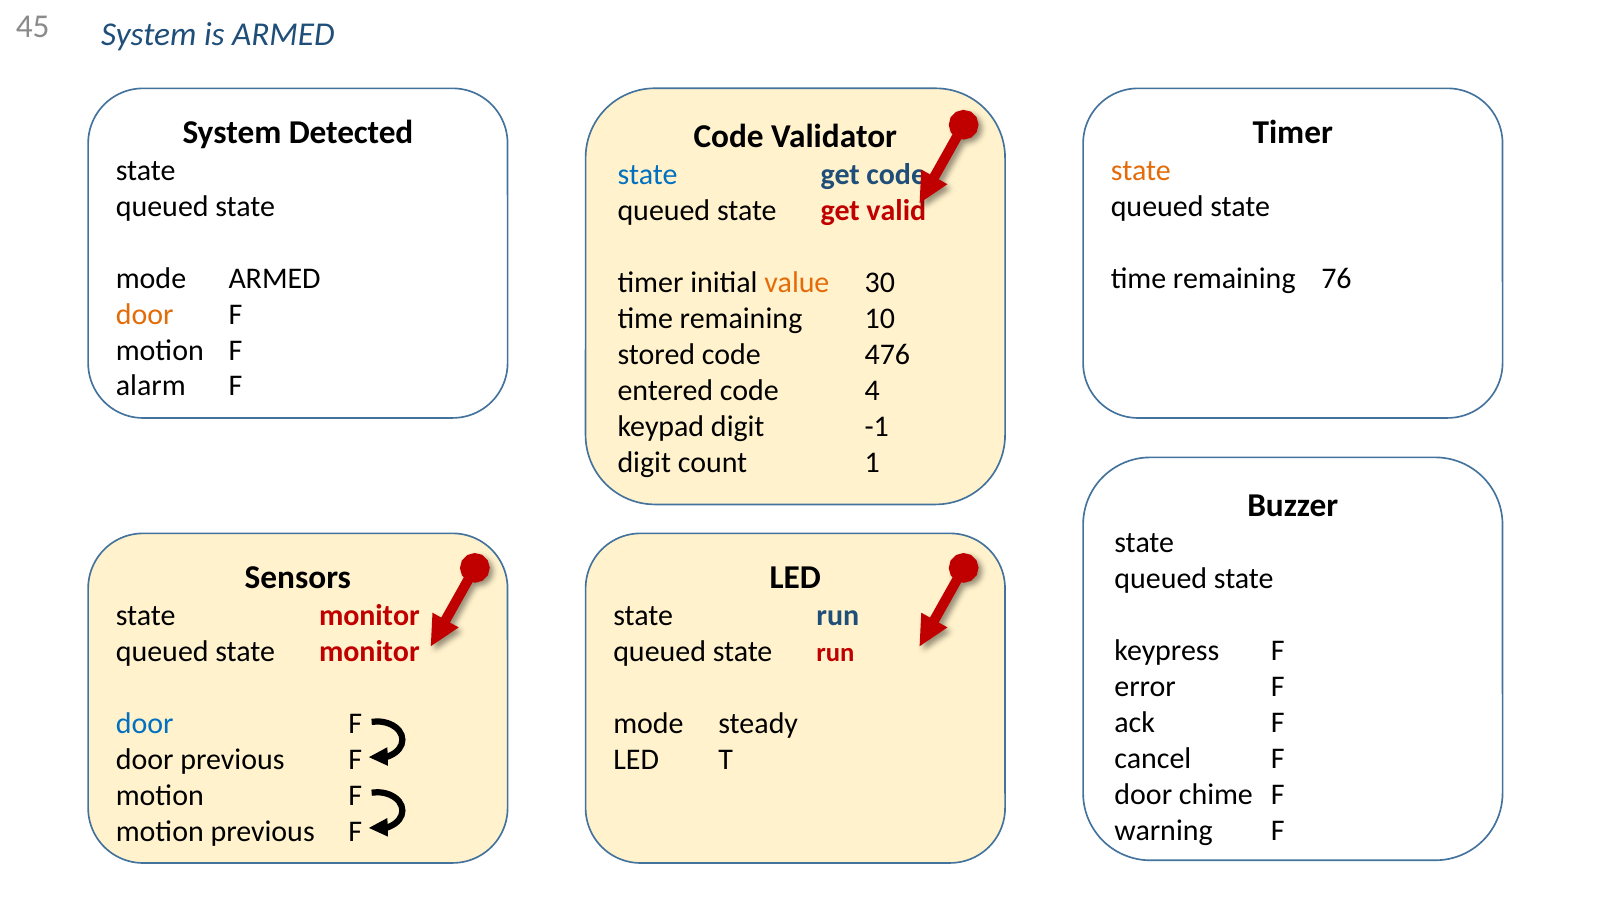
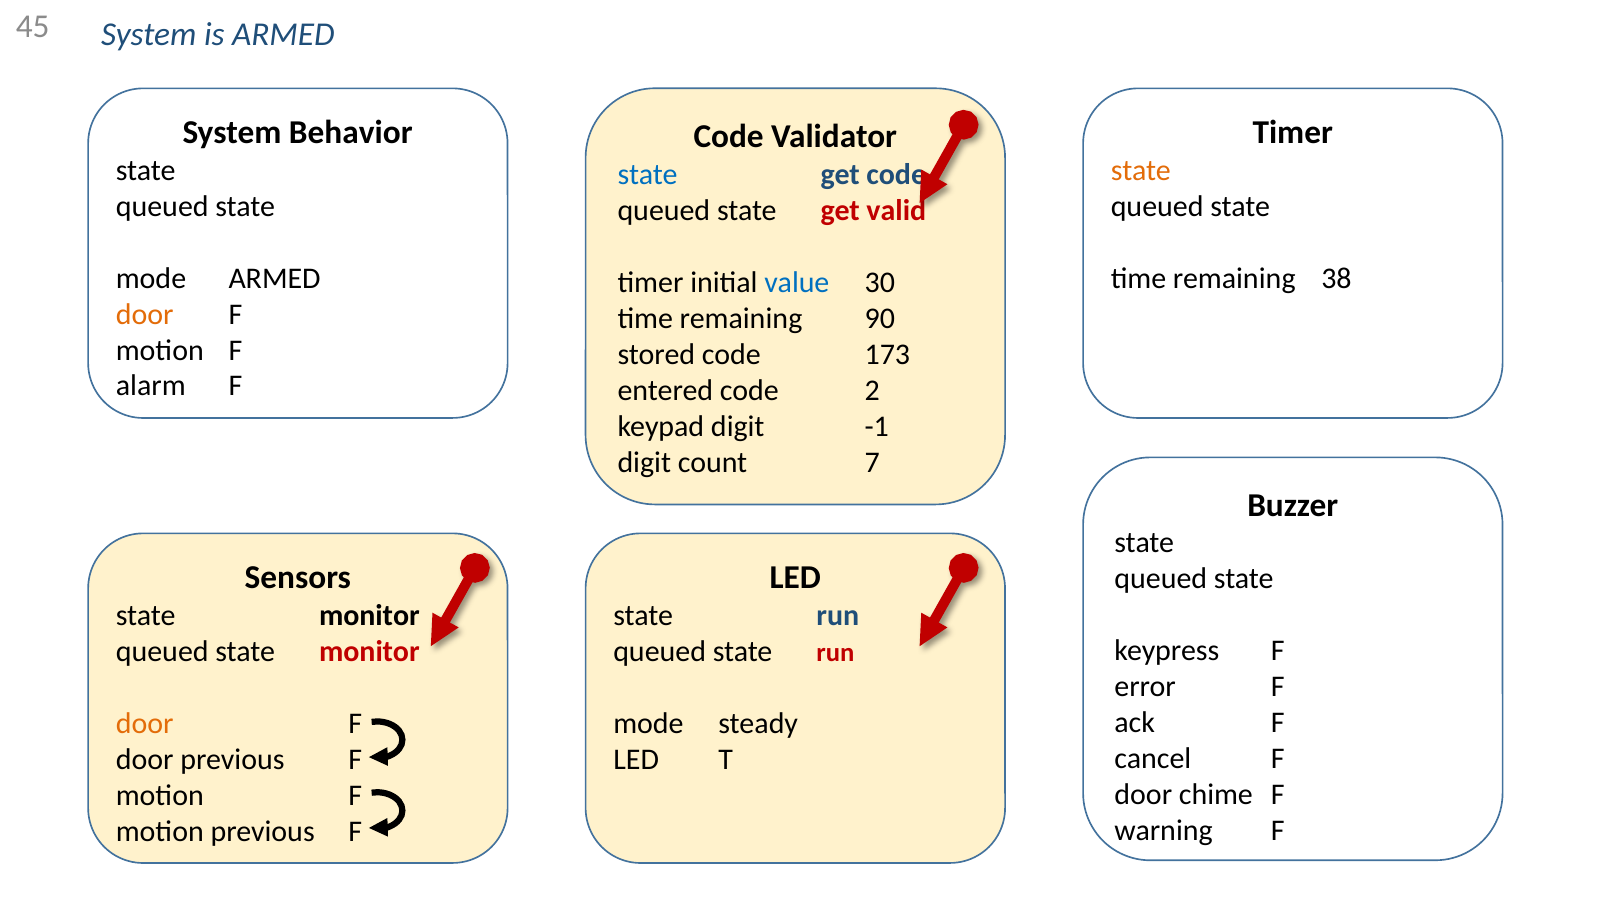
Detected: Detected -> Behavior (351, 133)
76: 76 -> 38 (1336, 278)
value colour: orange -> blue (797, 282)
10: 10 -> 90 (880, 318)
476: 476 -> 173 (887, 354)
4: 4 -> 2 (872, 390)
1: 1 -> 7 (872, 462)
monitor colour: red -> black (369, 615)
door colour: blue -> orange (145, 723)
